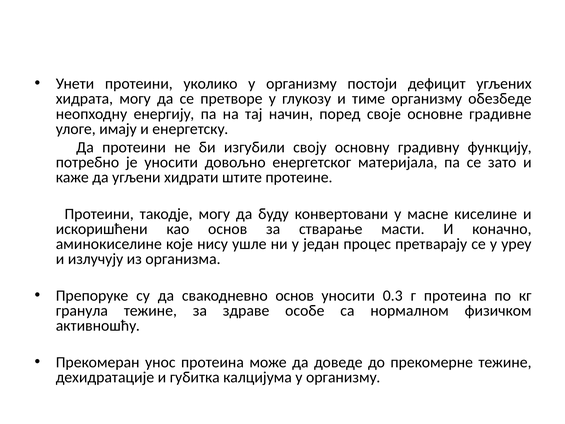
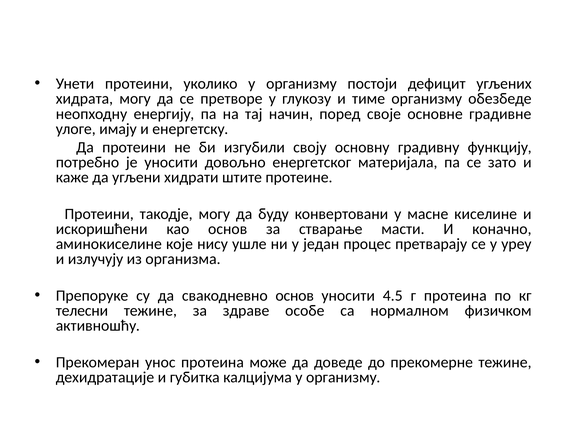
0.3: 0.3 -> 4.5 (393, 295)
гранула: гранула -> телесни (82, 310)
